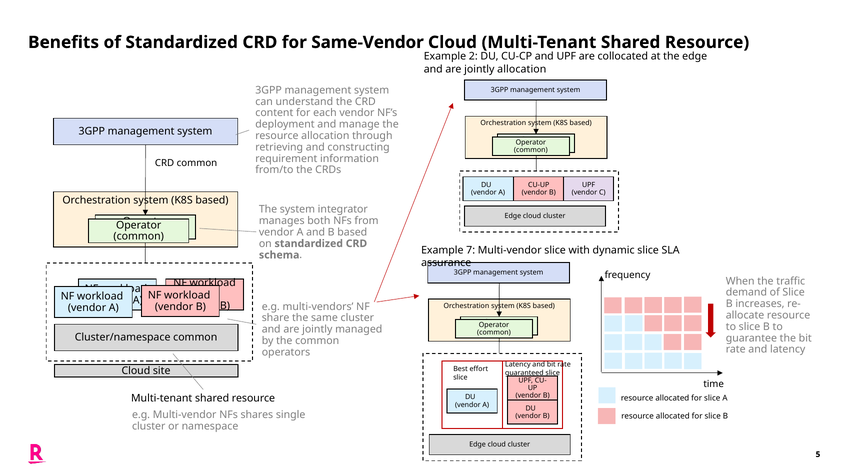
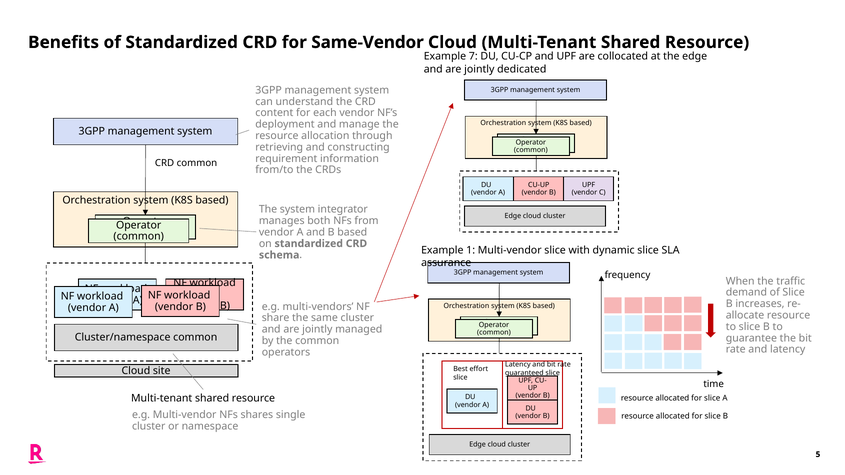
2: 2 -> 7 (473, 56)
jointly allocation: allocation -> dedicated (522, 69)
7: 7 -> 1 (471, 250)
